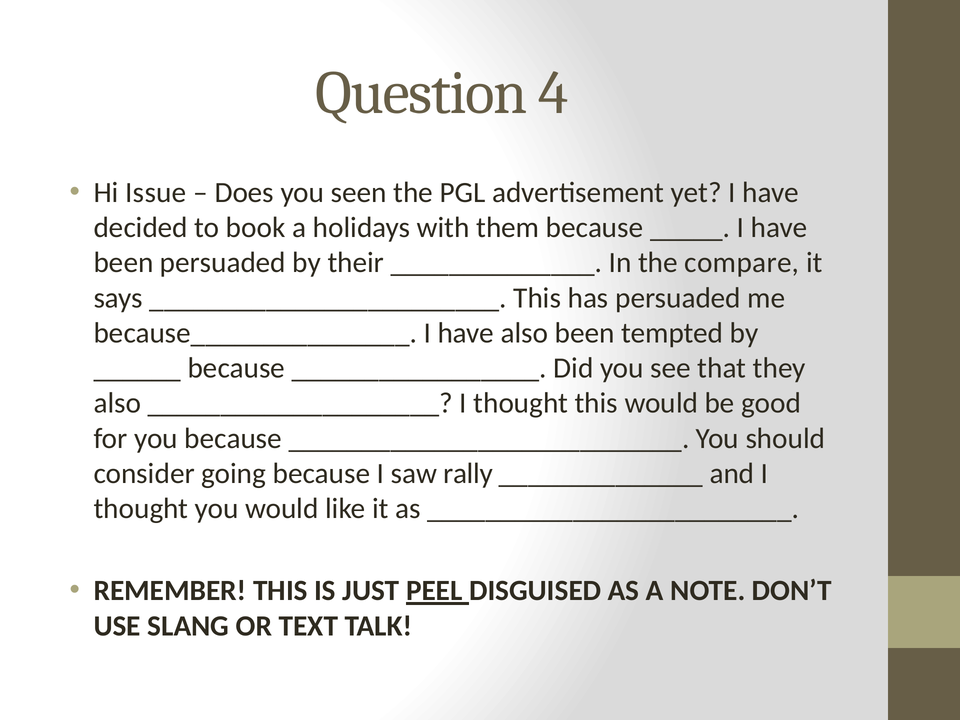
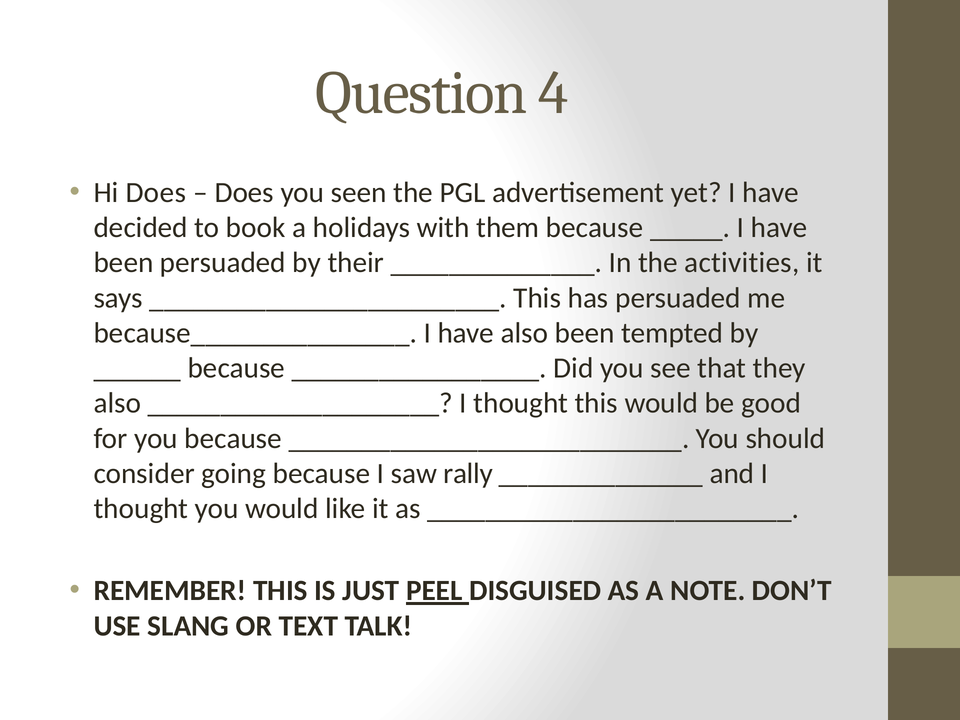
Hi Issue: Issue -> Does (156, 192)
compare: compare -> activities (742, 263)
